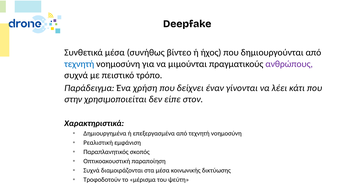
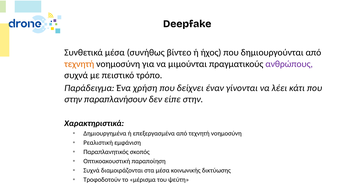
τεχνητή colour: blue -> orange (79, 64)
χρησιμοποιείται: χρησιμοποιείται -> παραπλανήσουν (115, 100)
είπε στον: στον -> στην (193, 100)
